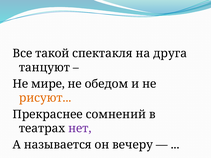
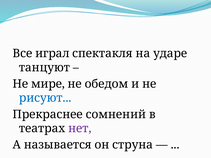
такой: такой -> играл (52, 54)
друга: друга -> ударе (170, 54)
рисуют colour: orange -> blue (45, 98)
вечеру: вечеру -> струна (133, 145)
